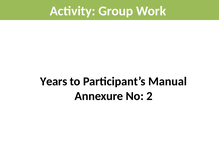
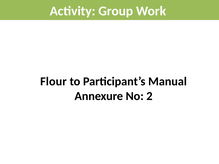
Years: Years -> Flour (54, 82)
